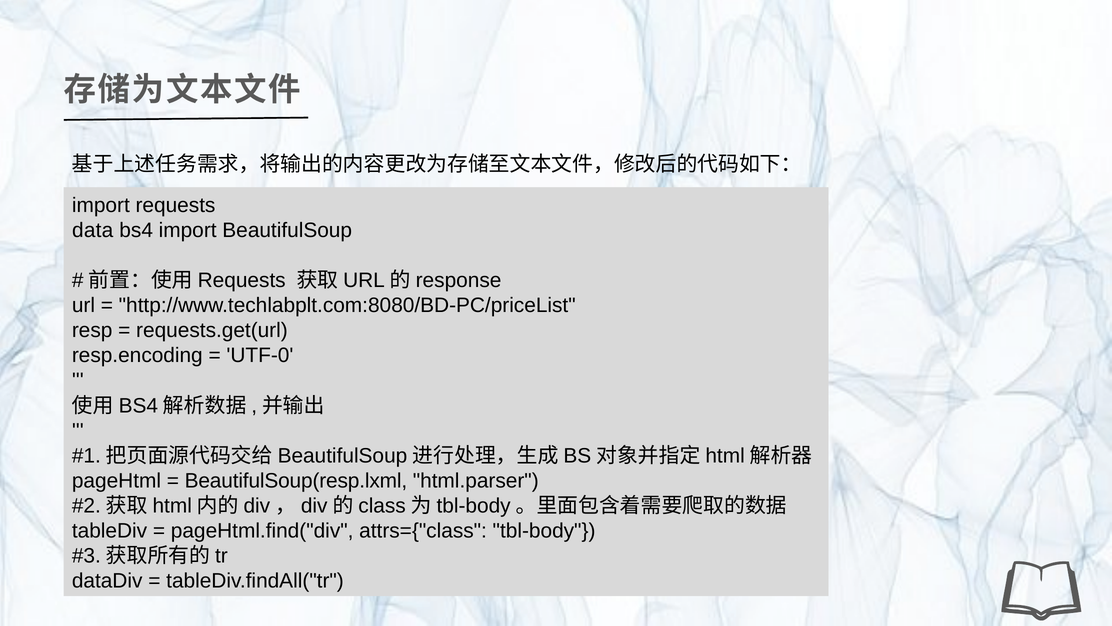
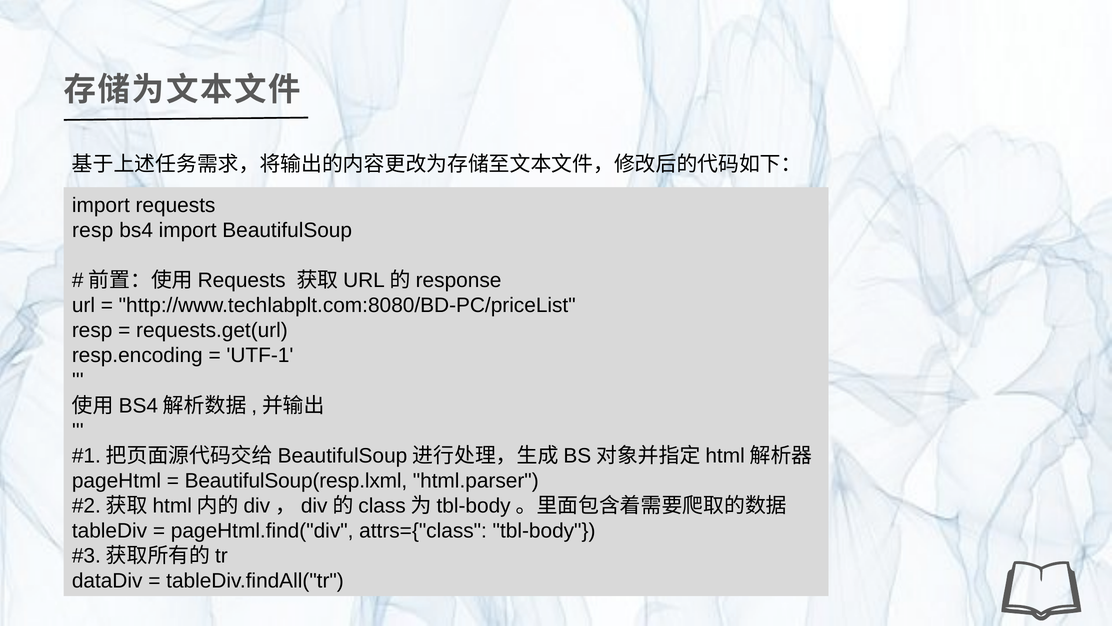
data: data -> resp (93, 230)
UTF-0: UTF-0 -> UTF-1 (260, 355)
